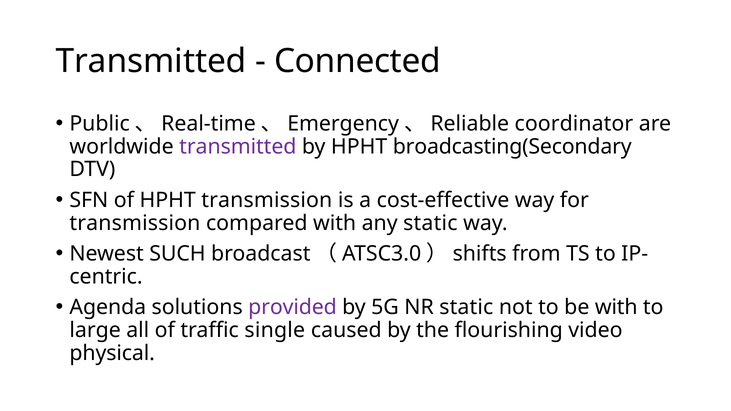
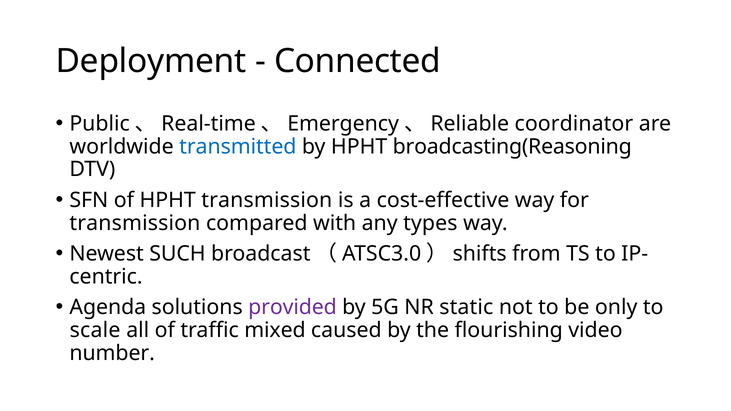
Transmitted: Transmitted -> Deployment (151, 61)
transmitted colour: purple -> blue (238, 147)
broadcasting(Secondary: broadcasting(Secondary -> broadcasting(Reasoning (512, 147)
any static: static -> types (430, 223)
be with: with -> only (616, 307)
large: large -> scale (95, 330)
single: single -> mixed (275, 330)
physical: physical -> number (112, 353)
